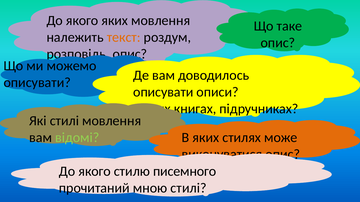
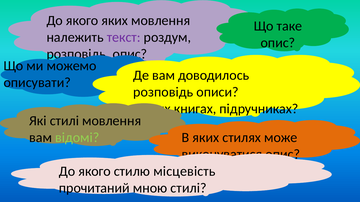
текст colour: orange -> purple (124, 37)
описувати: описувати -> розповідь (163, 92)
писемного: писемного -> місцевість (184, 172)
